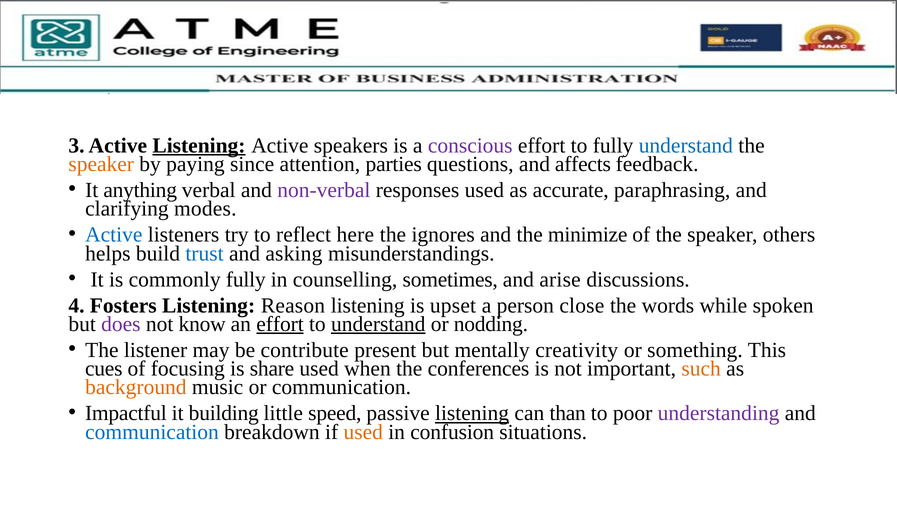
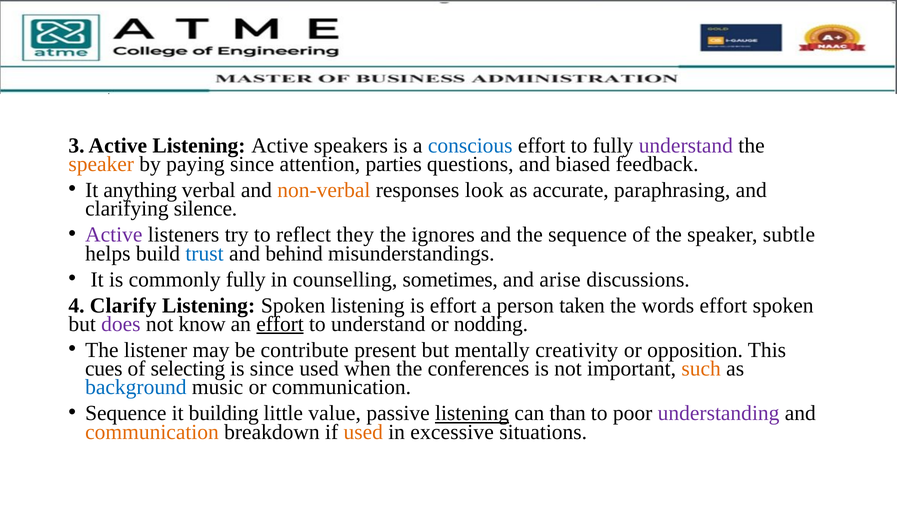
Listening underline: present -> none (199, 145)
conscious colour: purple -> blue (470, 145)
understand colour: blue -> purple (686, 145)
affects: affects -> biased (583, 164)
non-verbal colour: purple -> orange (324, 190)
responses used: used -> look (484, 190)
modes: modes -> silence (206, 209)
Active colour: blue -> purple (114, 235)
here: here -> they (355, 235)
the minimize: minimize -> sequence (588, 235)
others: others -> subtle (789, 235)
asking: asking -> behind (294, 253)
Fosters: Fosters -> Clarify (123, 305)
Listening Reason: Reason -> Spoken (293, 305)
is upset: upset -> effort (453, 305)
close: close -> taken (582, 305)
words while: while -> effort (723, 305)
understand underline: present -> none (378, 324)
something: something -> opposition (695, 350)
focusing: focusing -> selecting (188, 368)
is share: share -> since (272, 368)
background colour: orange -> blue (136, 387)
Impactful: Impactful -> Sequence (126, 413)
speed: speed -> value (335, 413)
communication colour: blue -> orange (152, 432)
confusion: confusion -> excessive (452, 432)
